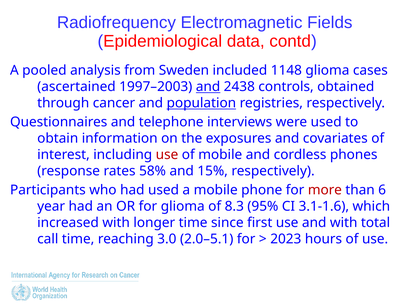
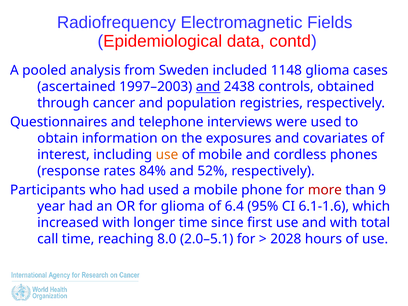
population underline: present -> none (201, 103)
use colour: red -> orange (167, 155)
58%: 58% -> 84% (153, 171)
15%: 15% -> 52% (213, 171)
6: 6 -> 9 (382, 190)
8.3: 8.3 -> 6.4 (234, 206)
3.1-1.6: 3.1-1.6 -> 6.1-1.6 (324, 206)
3.0: 3.0 -> 8.0 (167, 239)
2023: 2023 -> 2028 (286, 239)
